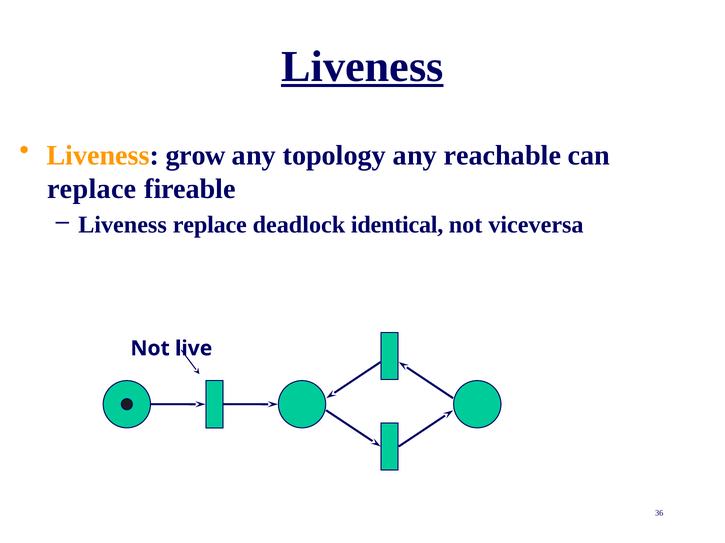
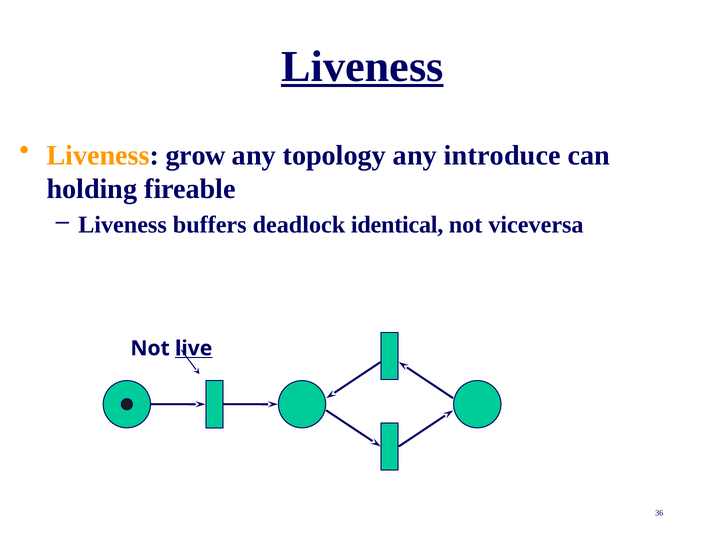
reachable: reachable -> introduce (502, 155)
replace: replace -> holding (92, 189)
Liveness replace: replace -> buffers (210, 225)
live underline: none -> present (194, 349)
